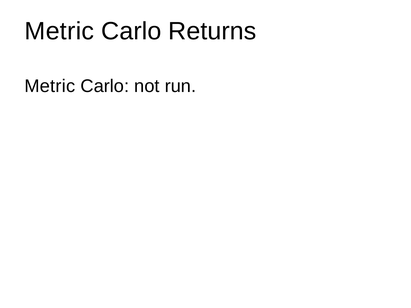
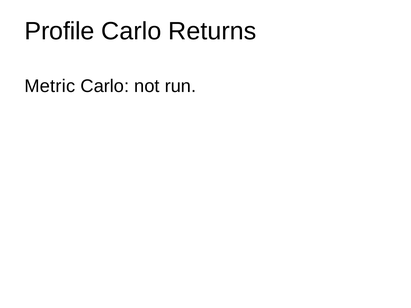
Metric: Metric -> Profile (60, 31)
